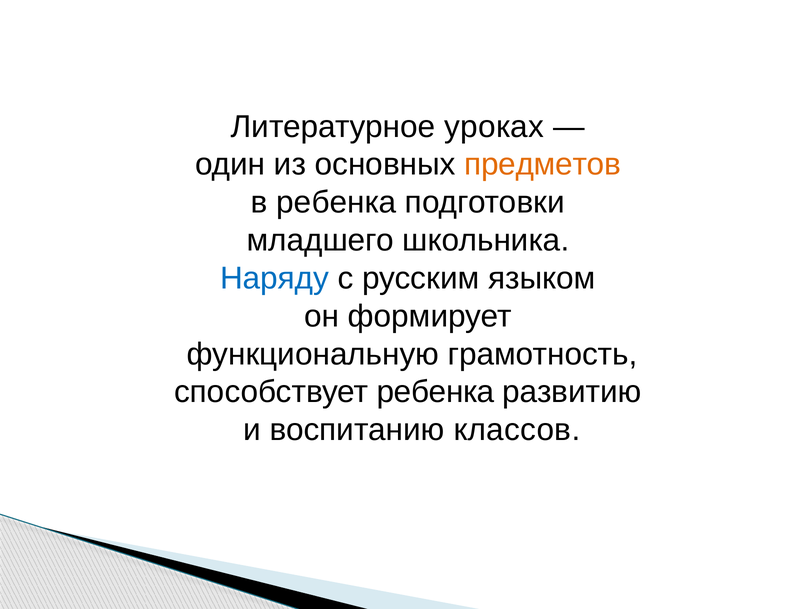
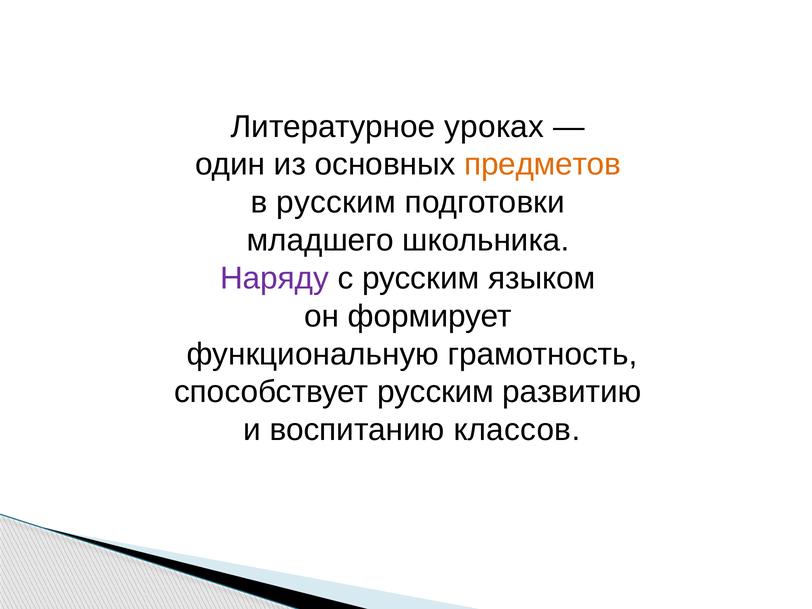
в ребенка: ребенка -> русским (336, 202)
Наряду colour: blue -> purple (275, 278)
способствует ребенка: ребенка -> русским (435, 392)
